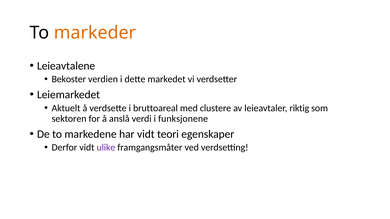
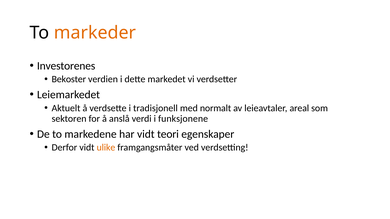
Leieavtalene: Leieavtalene -> Investorenes (66, 66)
bruttoareal: bruttoareal -> tradisjonell (155, 108)
clustere: clustere -> normalt (216, 108)
riktig: riktig -> areal (299, 108)
ulike colour: purple -> orange (106, 148)
